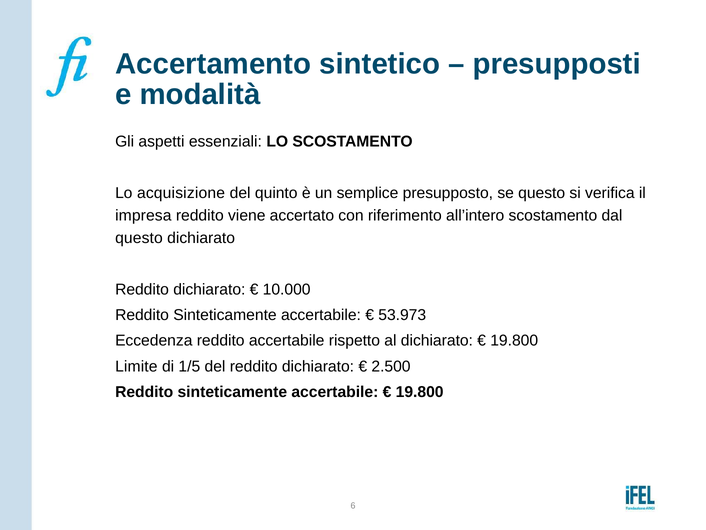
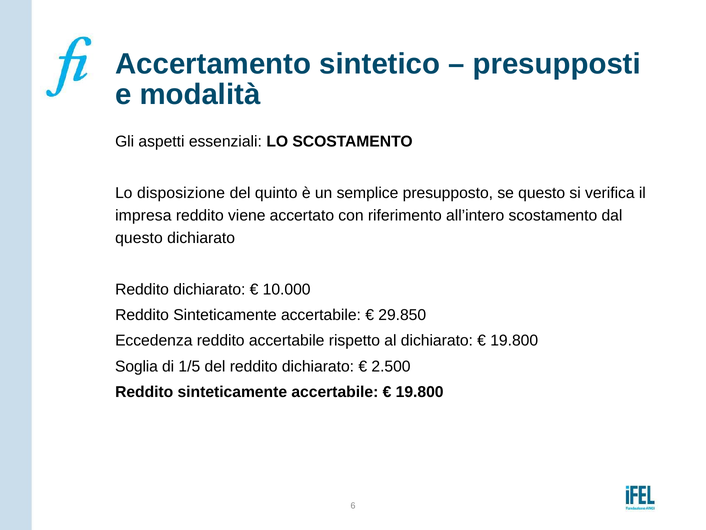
acquisizione: acquisizione -> disposizione (181, 193)
53.973: 53.973 -> 29.850 (402, 315)
Limite: Limite -> Soglia (136, 366)
